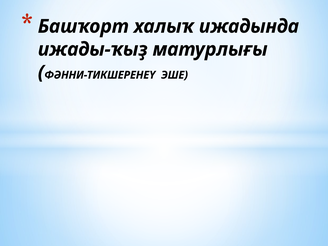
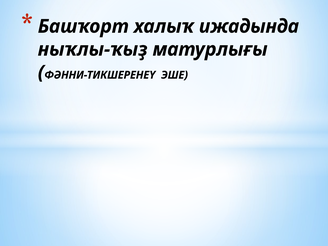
ижады-ҡыҙ: ижады-ҡыҙ -> ныҡлы-ҡыҙ (93, 49)
